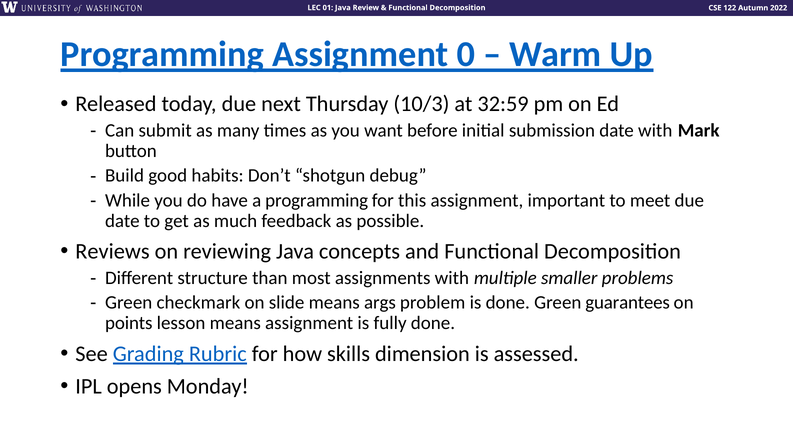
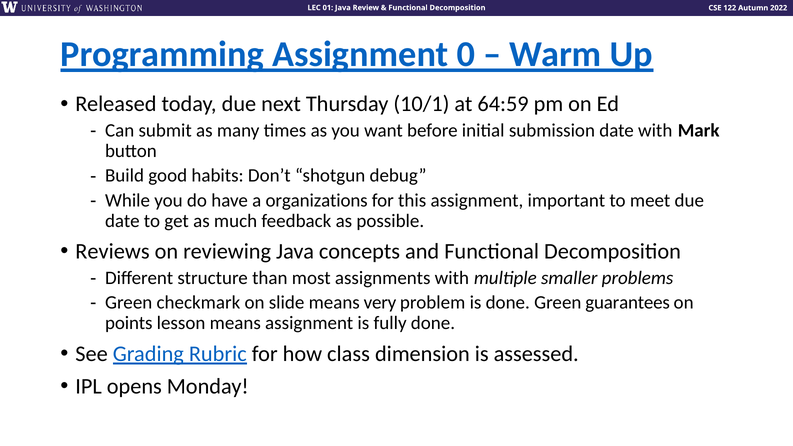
10/3: 10/3 -> 10/1 (421, 104)
32:59: 32:59 -> 64:59 (503, 104)
a programming: programming -> organizations (317, 200)
args: args -> very (380, 303)
skills: skills -> class (349, 354)
